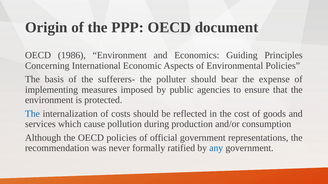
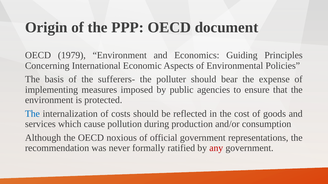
1986: 1986 -> 1979 (72, 55)
OECD policies: policies -> noxious (122, 138)
any colour: blue -> red (216, 148)
